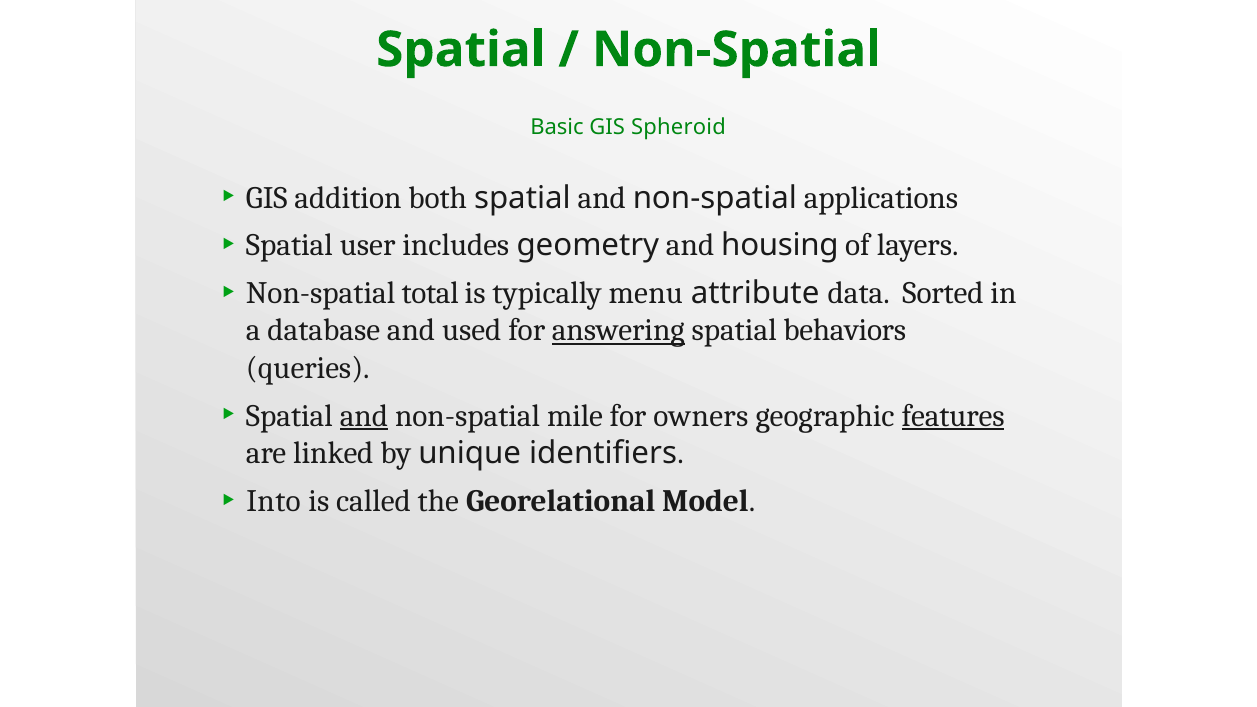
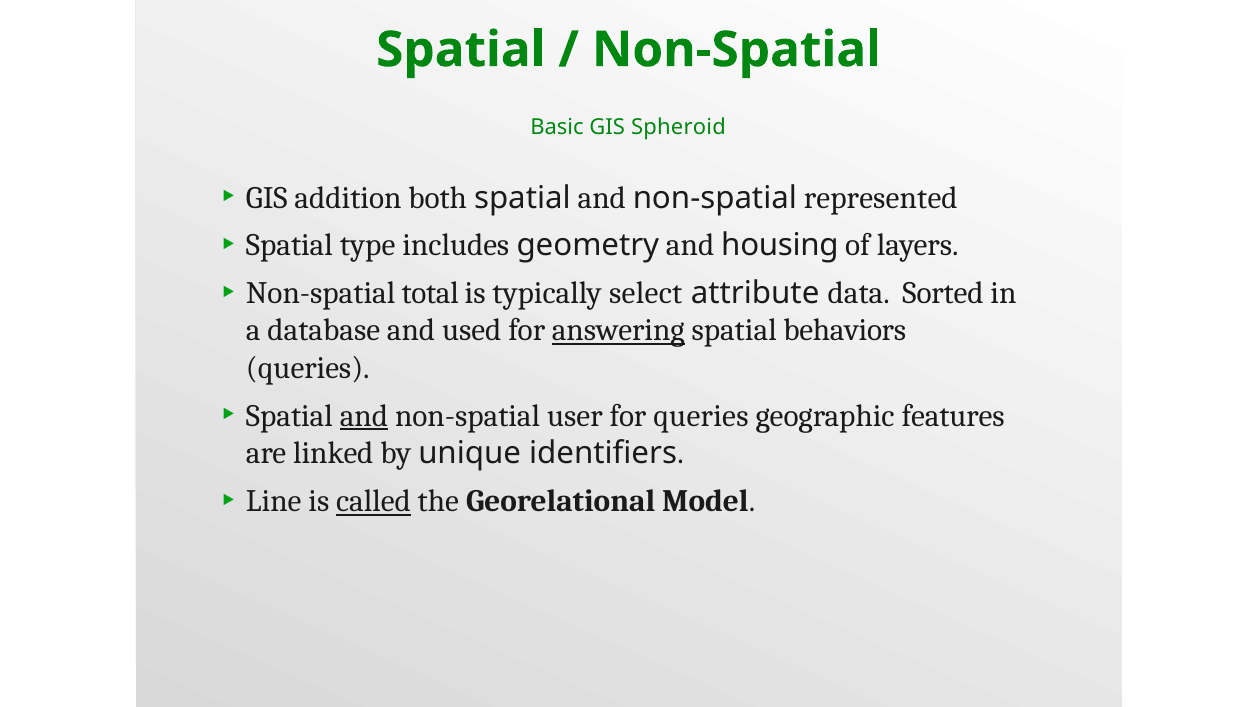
applications: applications -> represented (881, 198)
user: user -> type (368, 245)
menu: menu -> select (646, 293)
mile: mile -> user (575, 416)
for owners: owners -> queries (701, 416)
features underline: present -> none (953, 416)
Into: Into -> Line (274, 501)
called underline: none -> present (373, 501)
